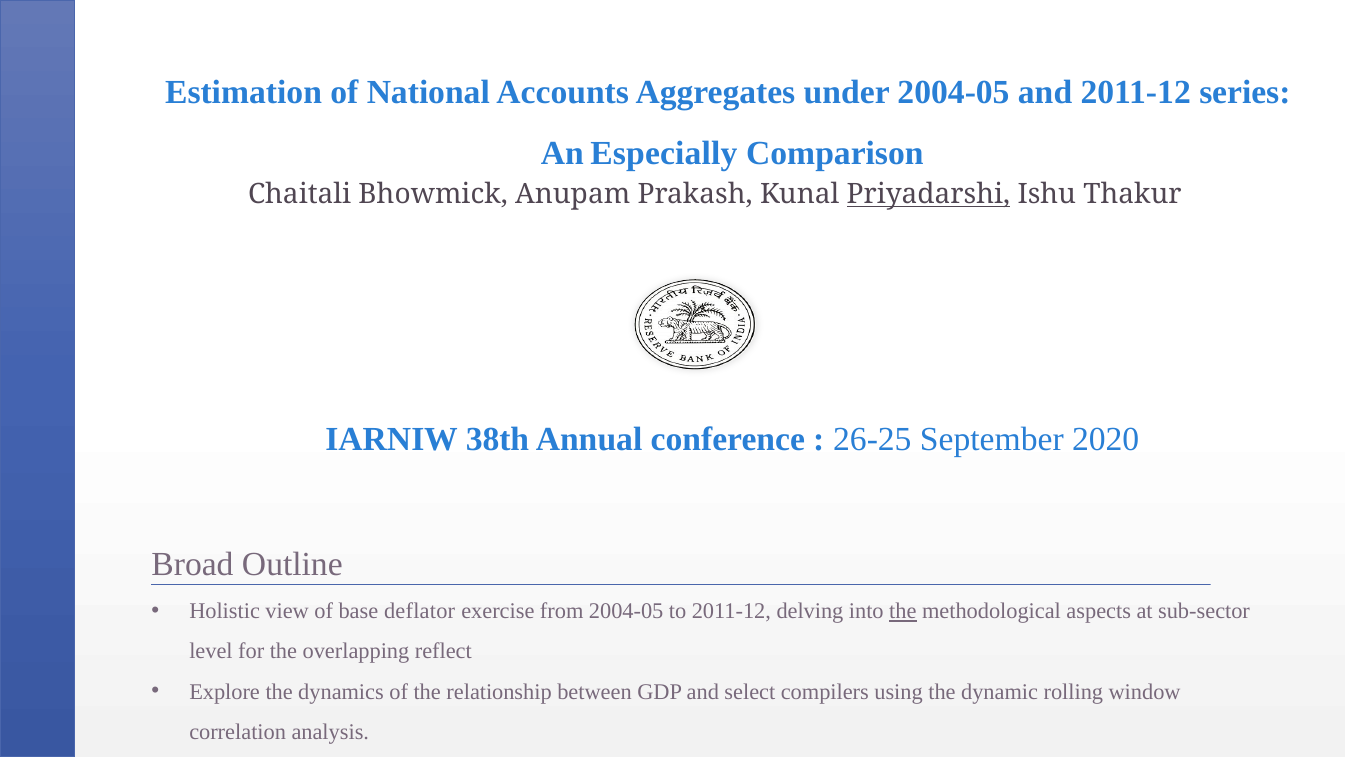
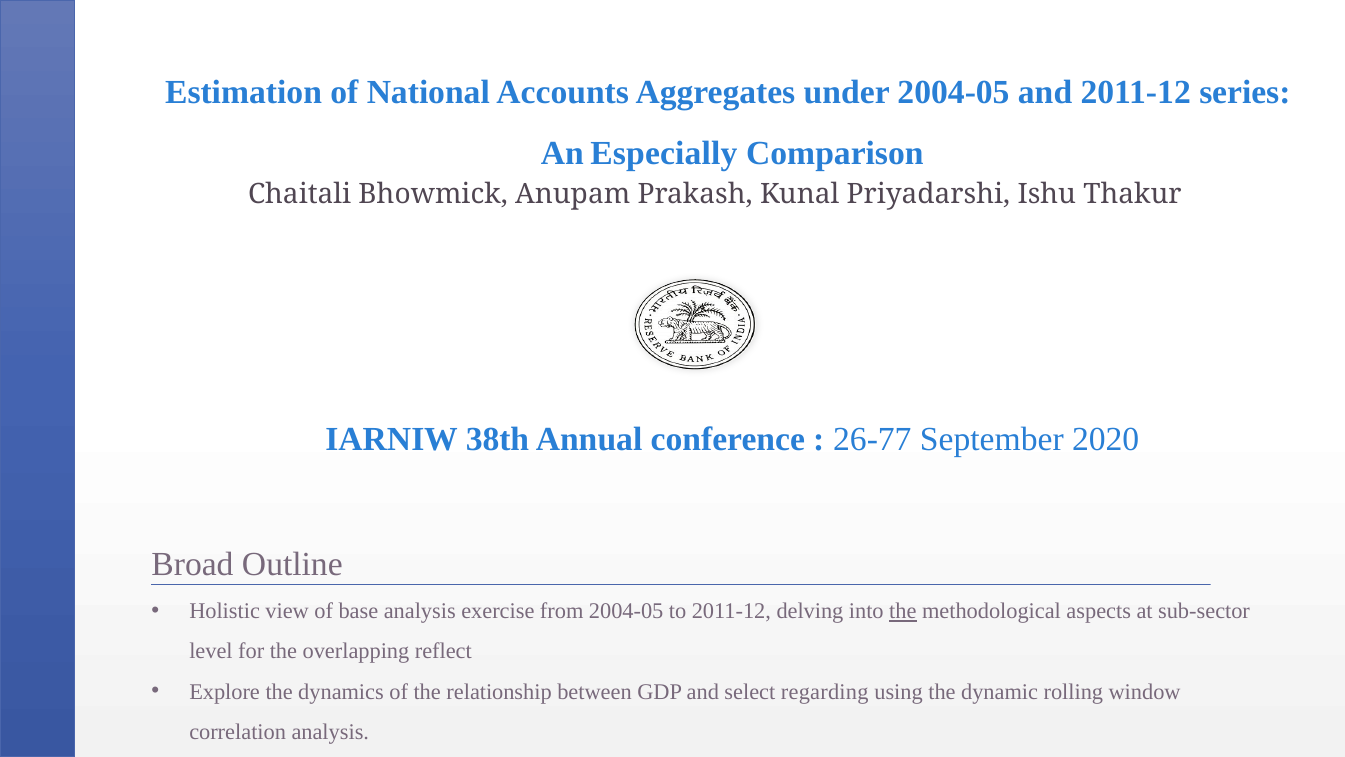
Priyadarshi underline: present -> none (928, 194)
26-25: 26-25 -> 26-77 (872, 439)
base deflator: deflator -> analysis (420, 611)
compilers: compilers -> regarding (825, 691)
